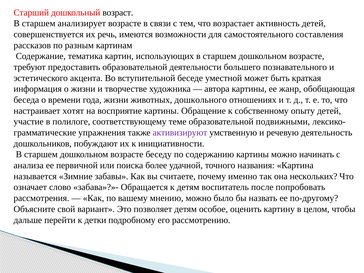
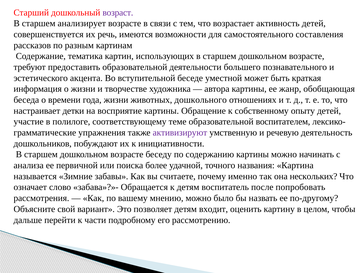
возраст colour: black -> purple (118, 13)
хотят: хотят -> детки (73, 111)
подвижными: подвижными -> воспитателем (283, 122)
особое: особое -> входит (214, 209)
детки: детки -> части (95, 220)
